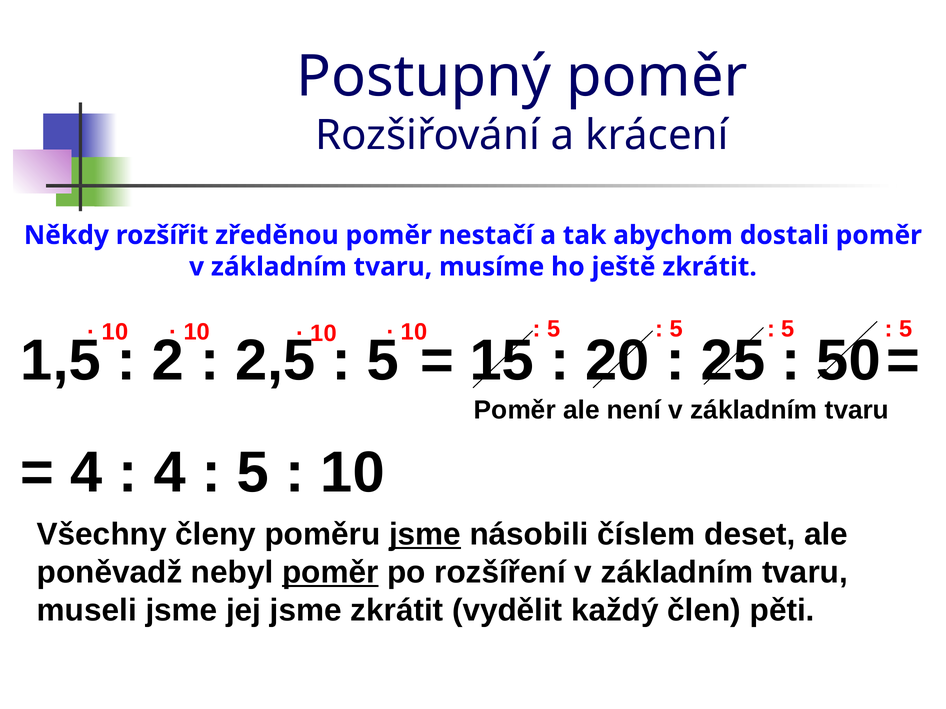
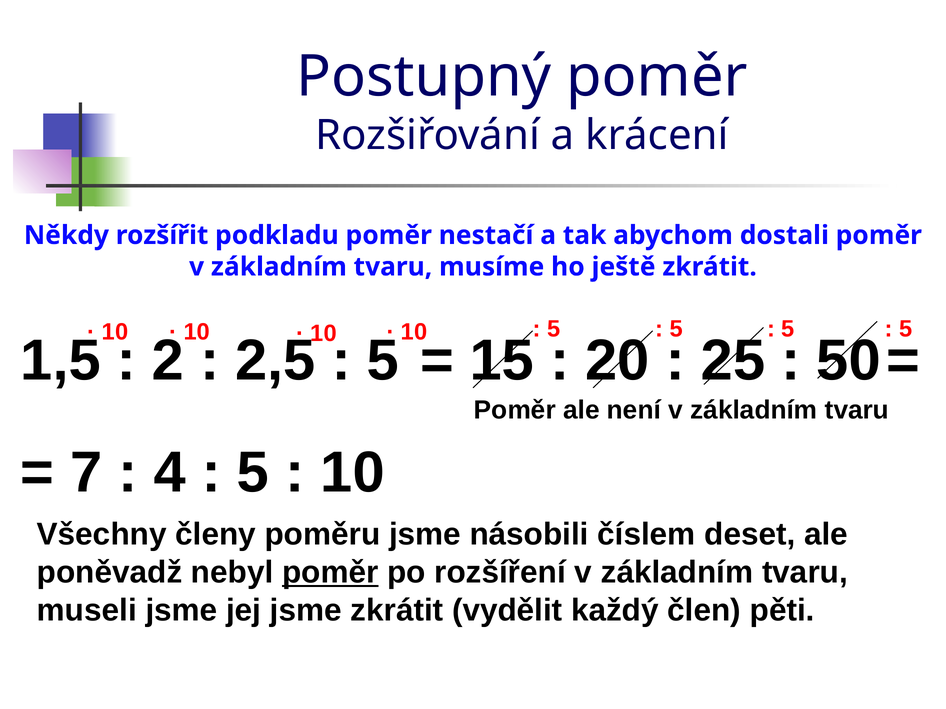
zředěnou: zředěnou -> podkladu (277, 235)
4: 4 -> 7 (86, 473)
jsme underline: present -> none (425, 535)
